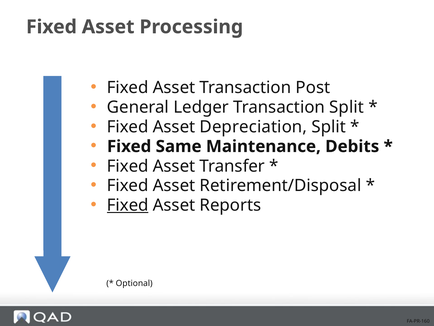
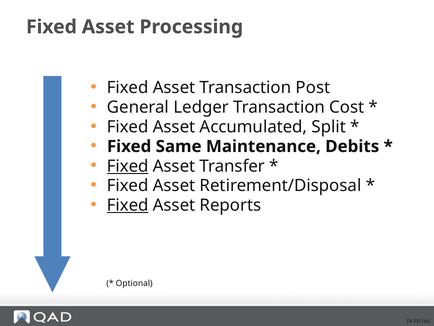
Transaction Split: Split -> Cost (347, 107)
Depreciation: Depreciation -> Accumulated (253, 127)
Fixed underline: none -> present (128, 166)
